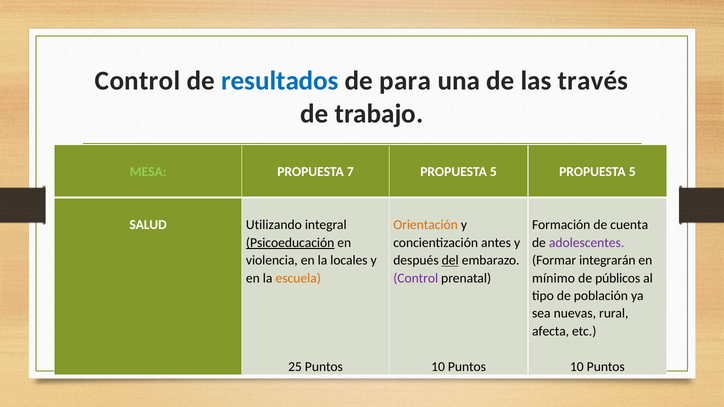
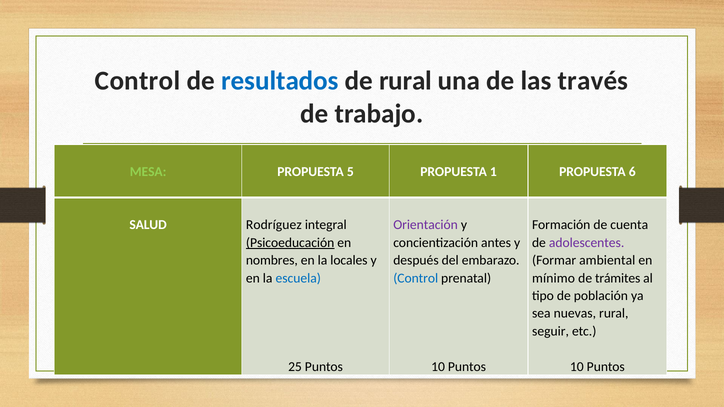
de para: para -> rural (406, 81)
7: 7 -> 5 (350, 172)
5: 5 -> 1 (493, 172)
5: 5 -> 6 (632, 172)
Utilizando: Utilizando -> Rodríguez (274, 225)
Orientación colour: orange -> purple (426, 225)
violencia: violencia -> nombres (272, 260)
del underline: present -> none (450, 260)
integrarán: integrarán -> ambiental (607, 260)
escuela colour: orange -> blue (298, 278)
Control colour: purple -> blue (416, 278)
públicos: públicos -> trámites (618, 278)
afecta: afecta -> seguir (551, 331)
